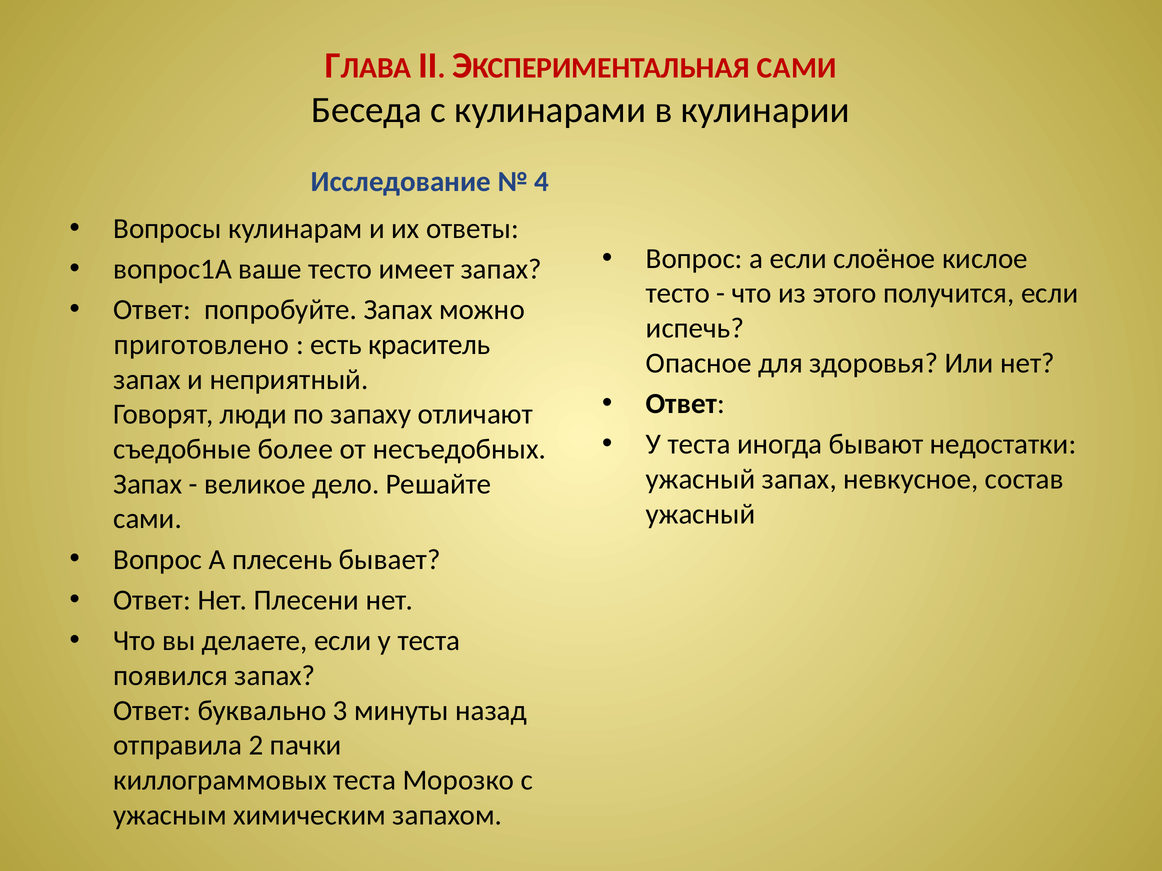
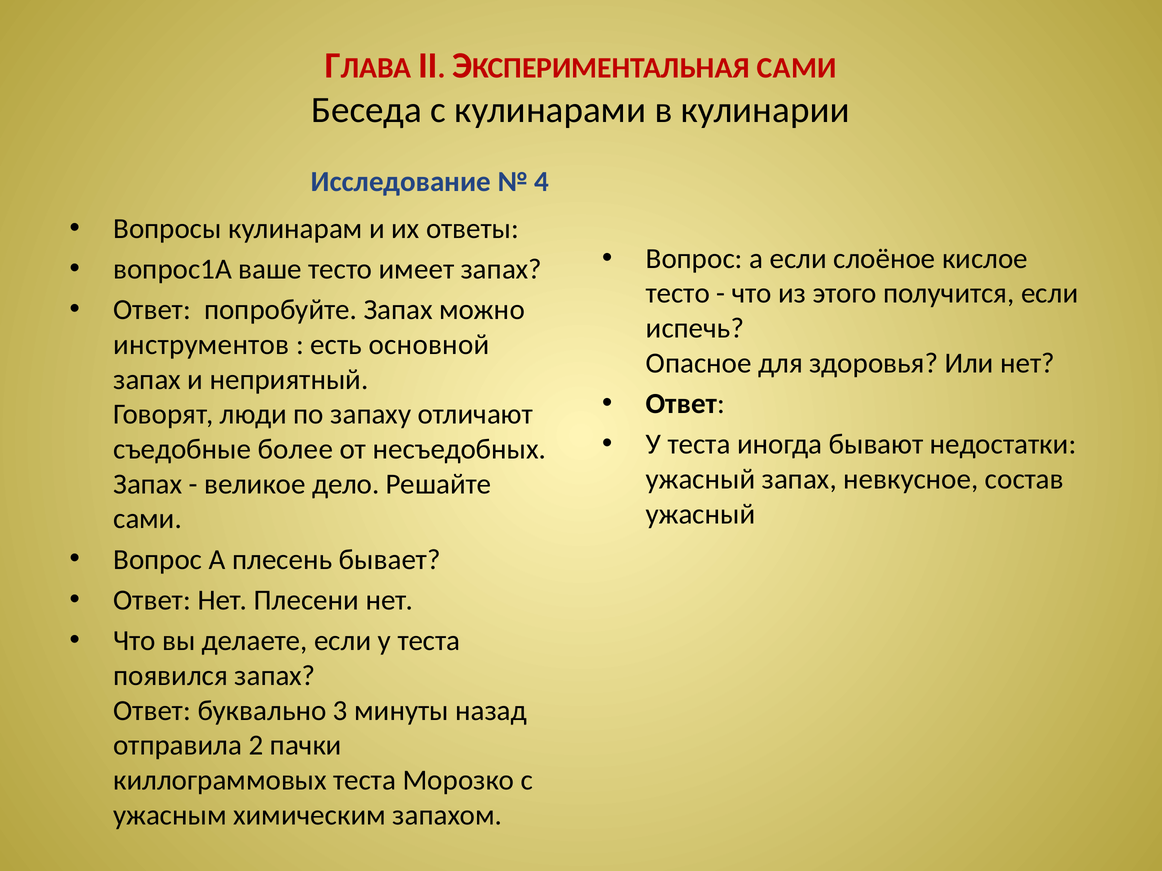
приготовлено: приготовлено -> инструментов (201, 345)
краситель: краситель -> основной (429, 345)
